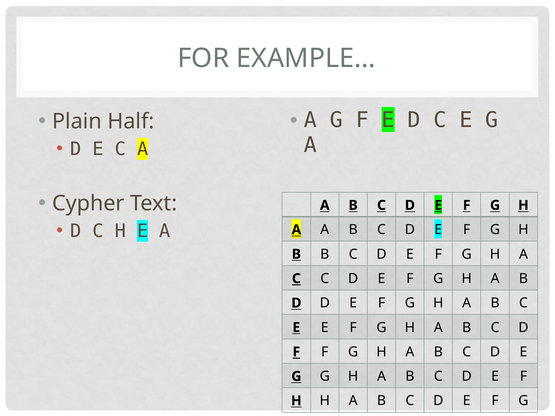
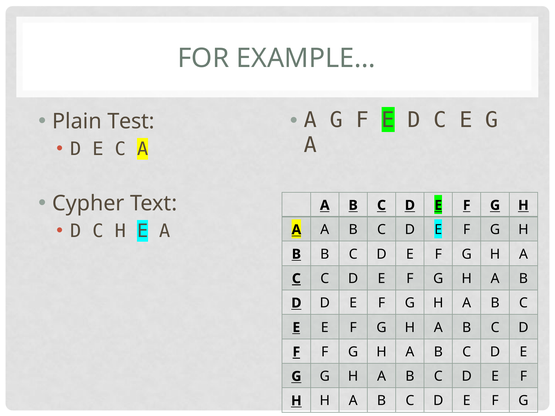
Half: Half -> Test (131, 122)
